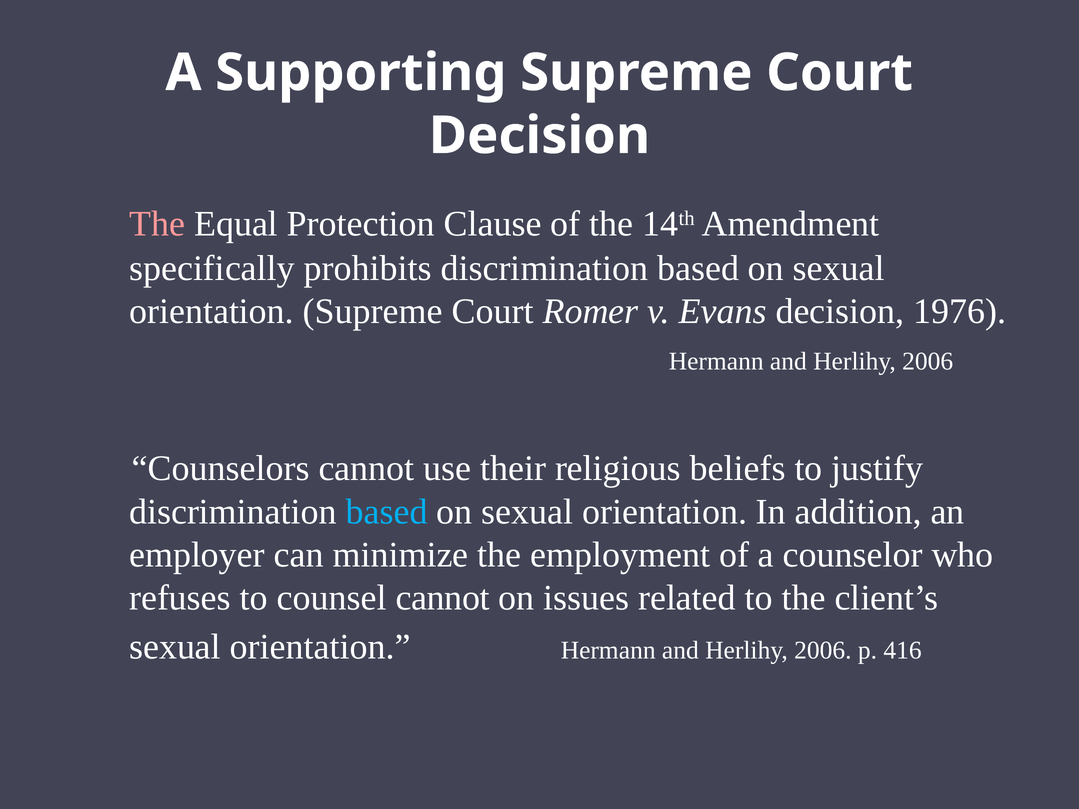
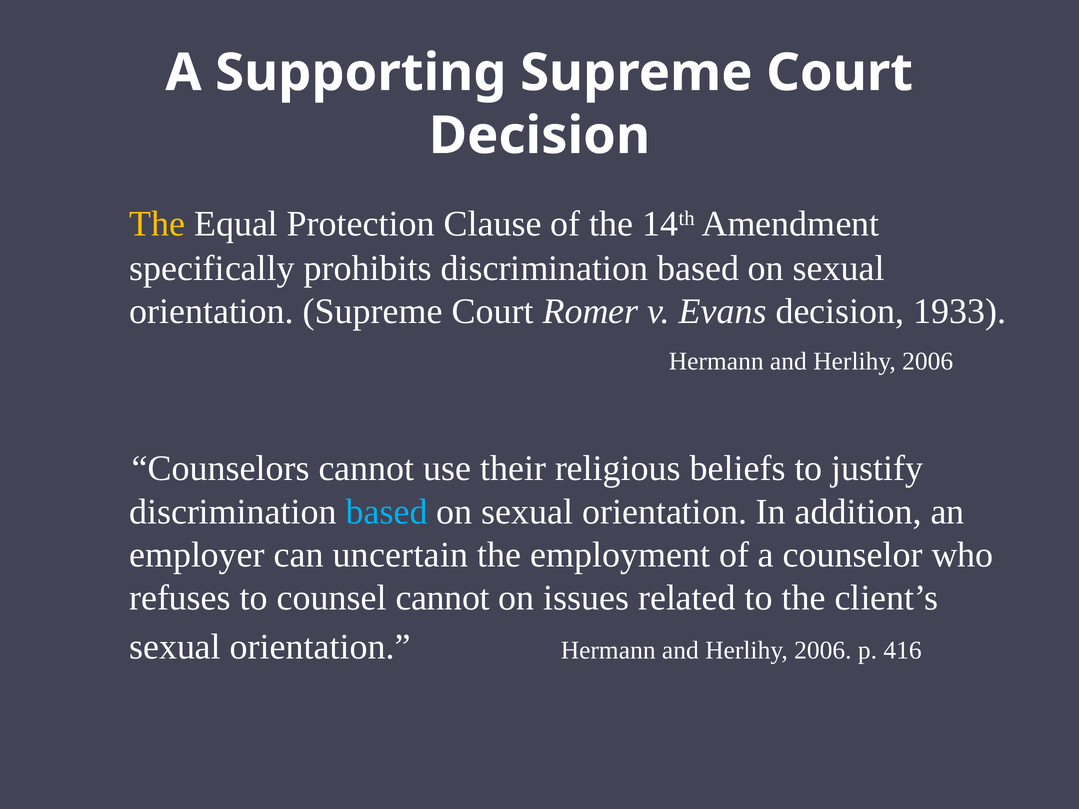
The colour: pink -> yellow (157, 224)
1976: 1976 -> 1933 (960, 312)
minimize: minimize -> uncertain (400, 555)
